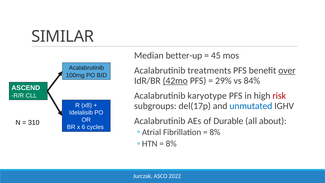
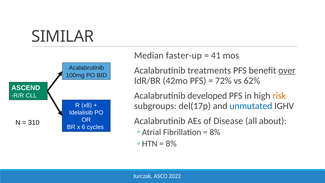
better-up: better-up -> faster-up (184, 55)
45: 45 -> 41 (216, 55)
42mo underline: present -> none (175, 81)
29%: 29% -> 72% (223, 81)
84%: 84% -> 62% (252, 81)
karyotype: karyotype -> developed (207, 96)
risk colour: red -> orange (279, 96)
Durable: Durable -> Disease (228, 121)
